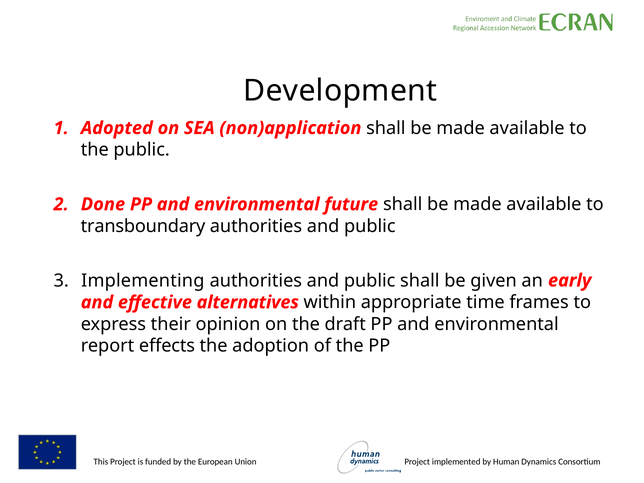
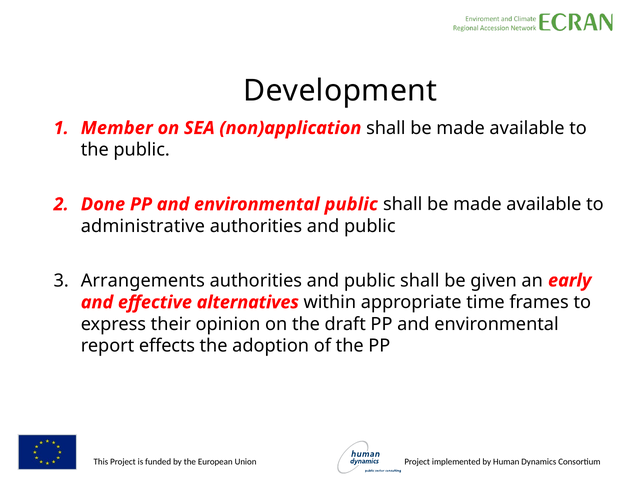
Adopted: Adopted -> Member (117, 128)
environmental future: future -> public (351, 204)
transboundary: transboundary -> administrative (143, 226)
Implementing: Implementing -> Arrangements (143, 281)
